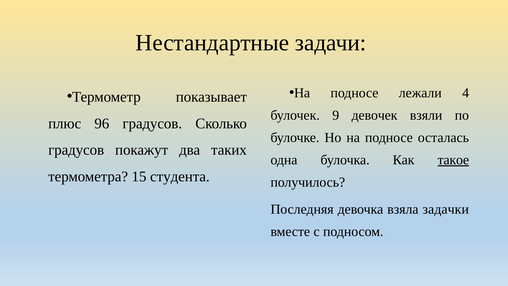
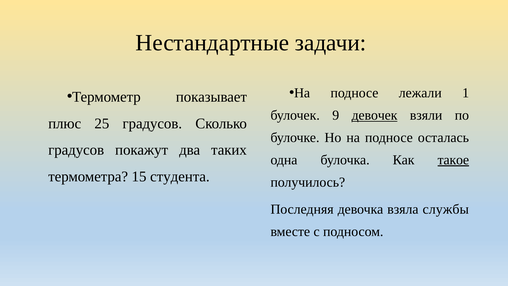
4: 4 -> 1 (466, 93)
девочек underline: none -> present (375, 115)
96: 96 -> 25 (102, 123)
задачки: задачки -> службы (446, 209)
